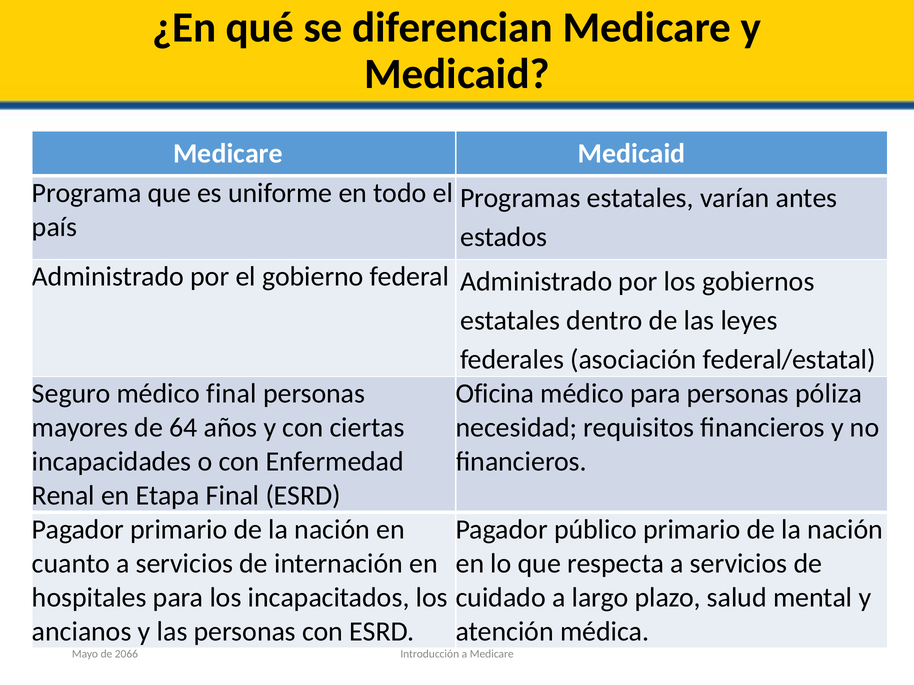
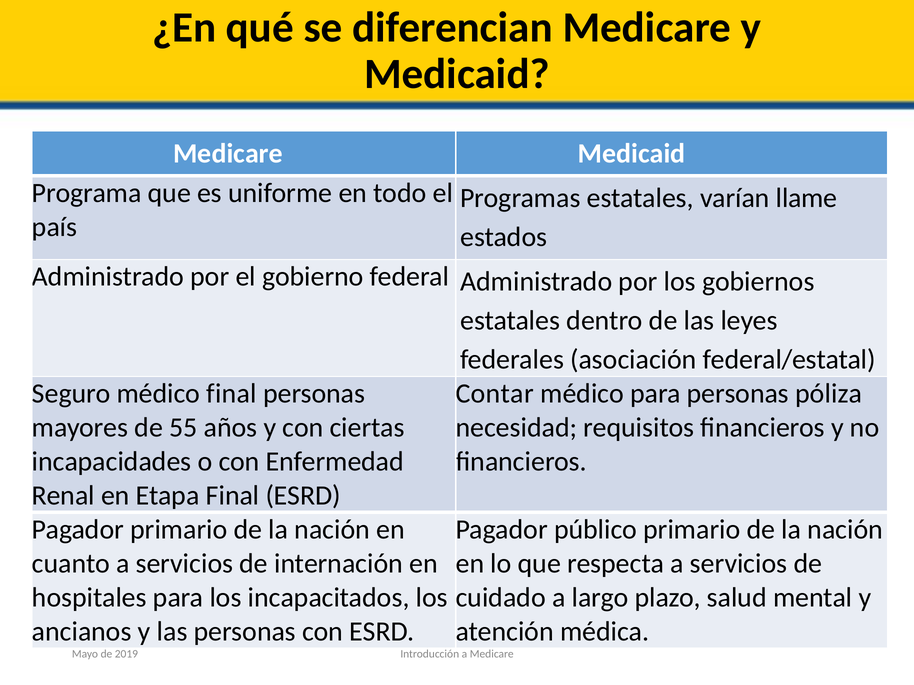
antes: antes -> llame (807, 198)
Oficina: Oficina -> Contar (495, 394)
64: 64 -> 55 (183, 428)
2066: 2066 -> 2019 (126, 654)
